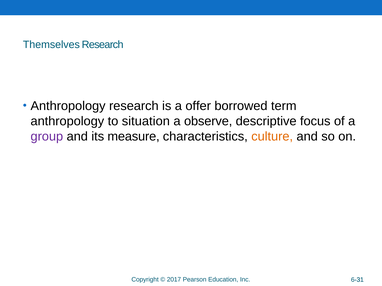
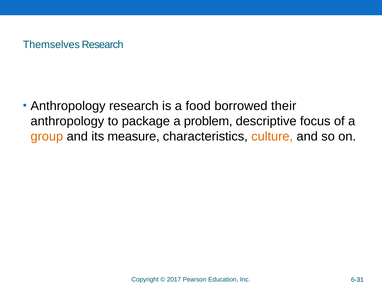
offer: offer -> food (198, 106)
term: term -> their (284, 106)
situation: situation -> package (146, 121)
observe: observe -> problem (208, 121)
group colour: purple -> orange (47, 137)
